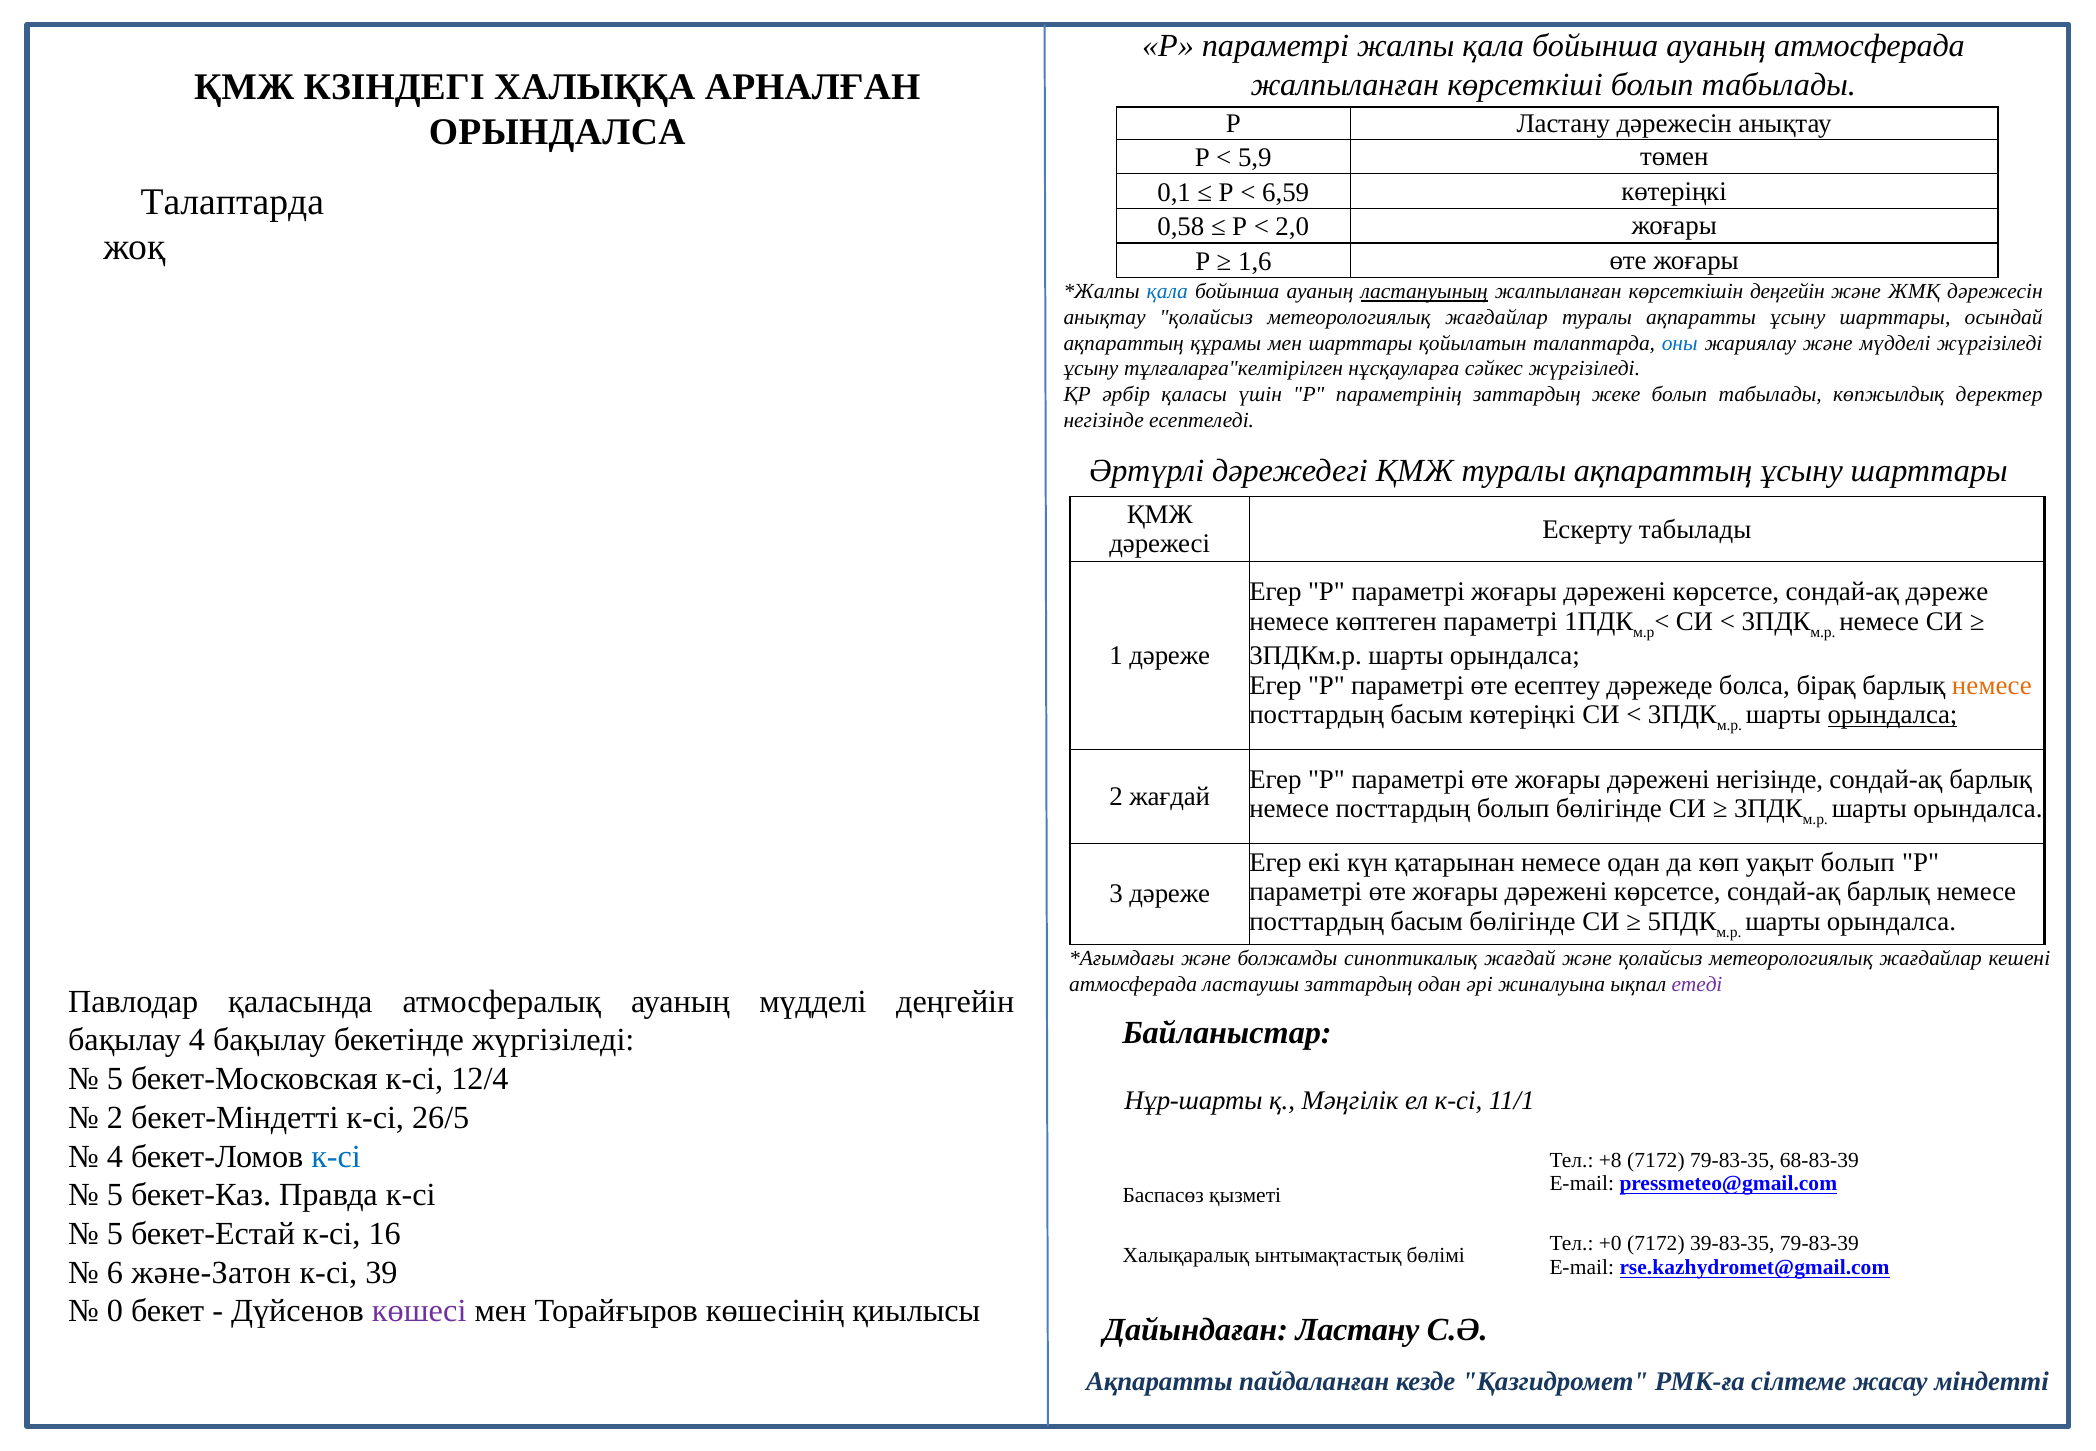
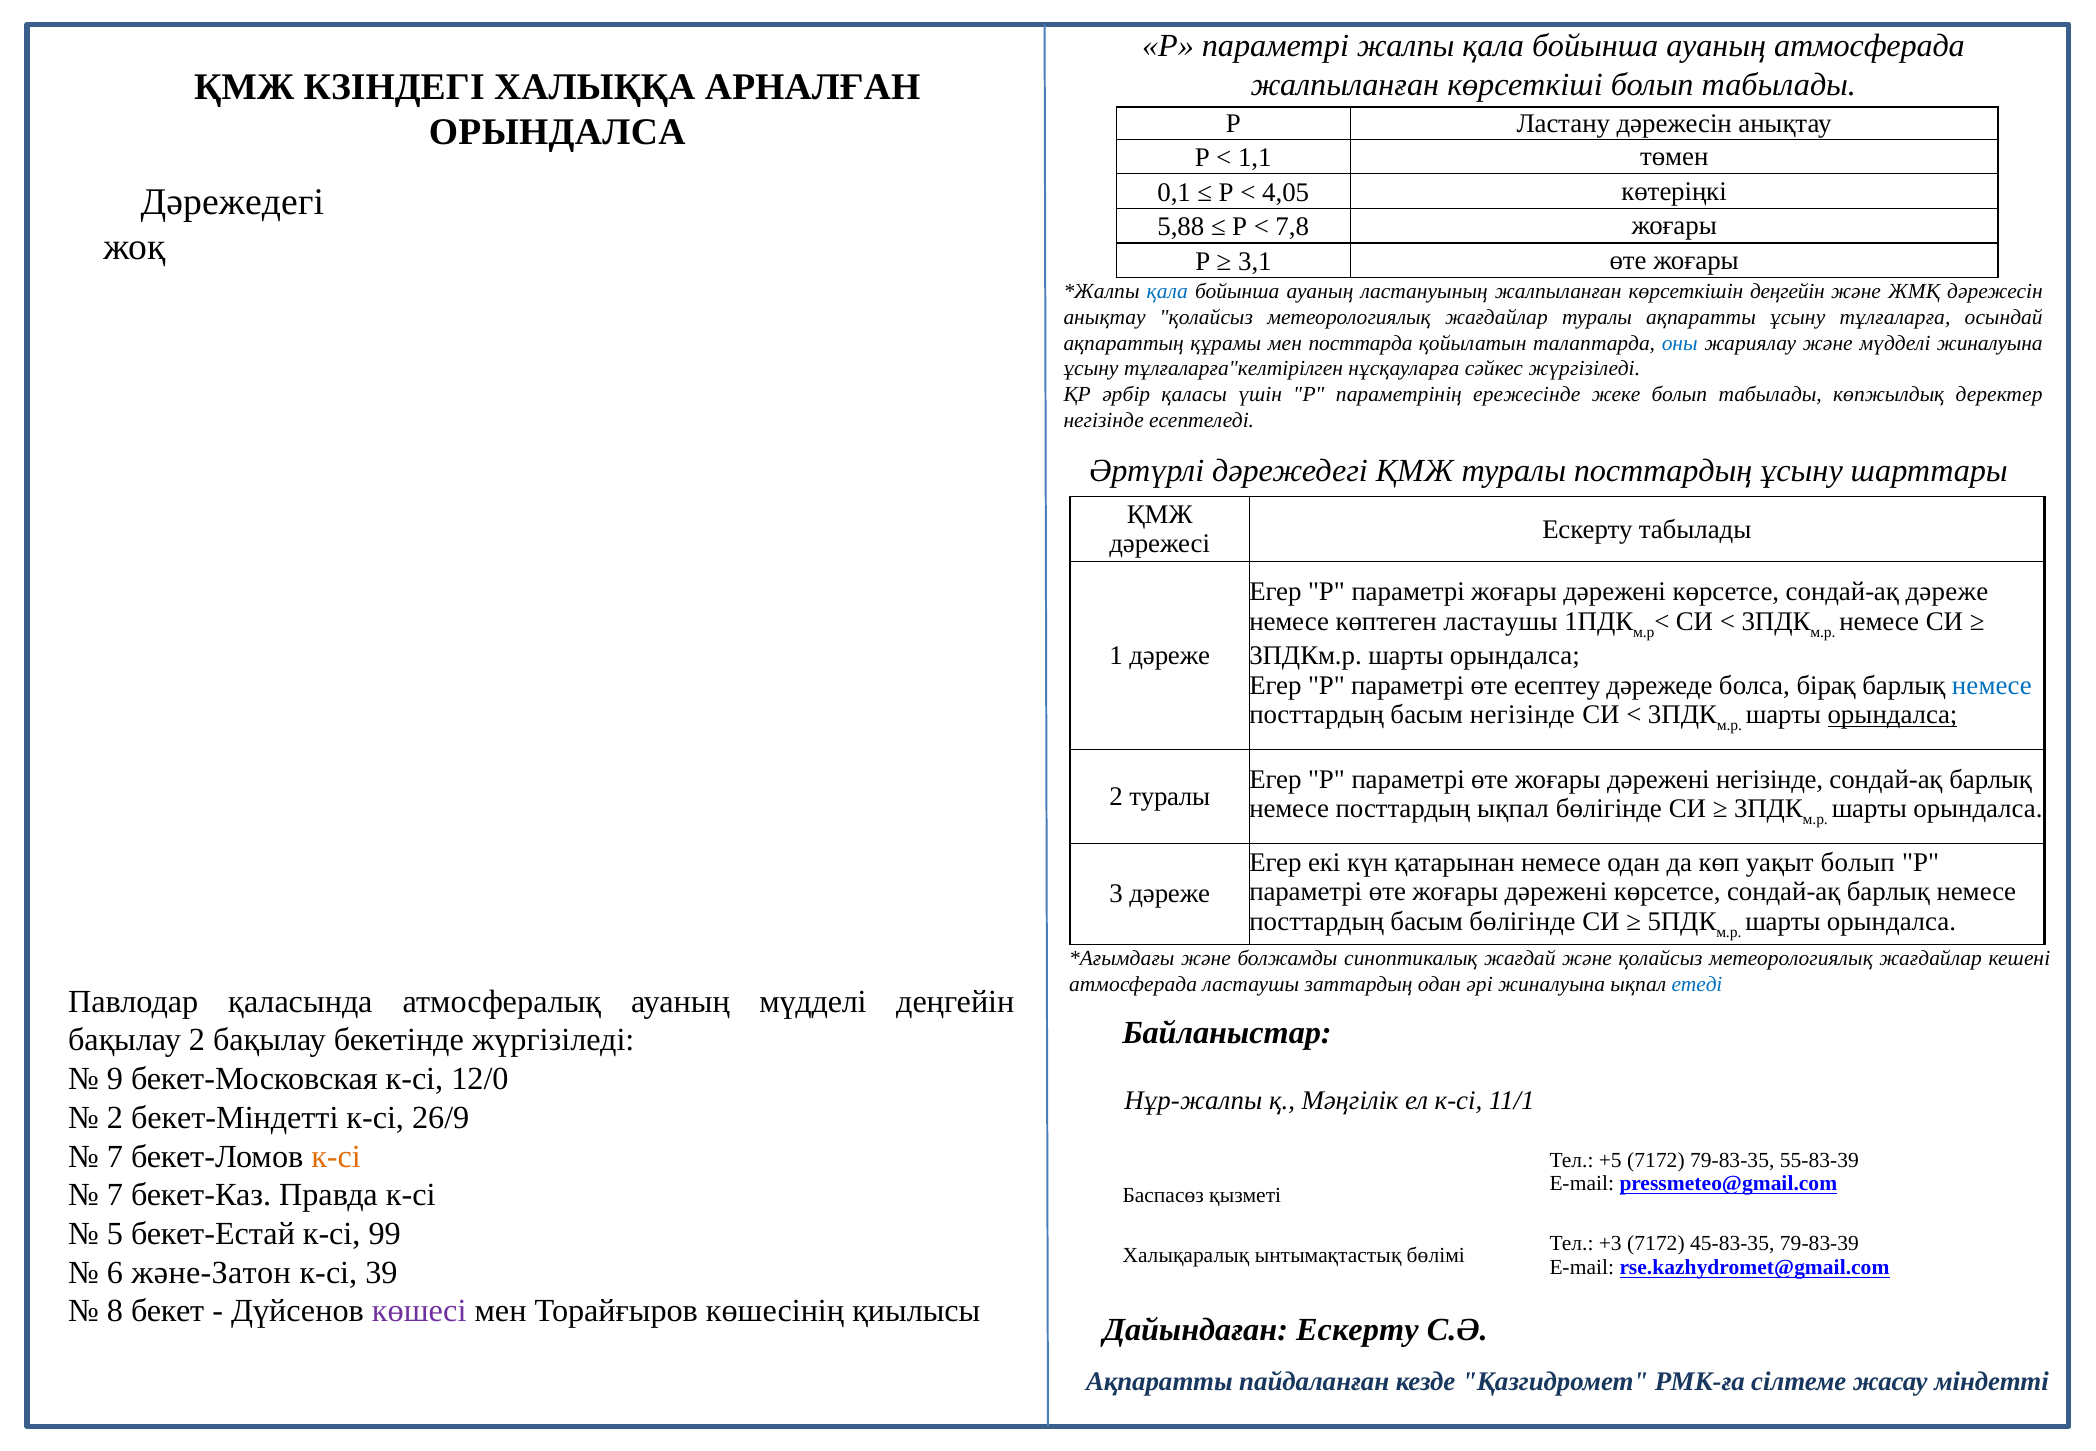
5,9: 5,9 -> 1,1 (1255, 158)
6,59: 6,59 -> 4,05 (1286, 192)
Талаптарда: Талаптарда -> Дәрежедегі (232, 202)
0,58: 0,58 -> 5,88 (1181, 227)
2,0: 2,0 -> 7,8 (1292, 227)
1,6: 1,6 -> 3,1 (1255, 262)
ластануының underline: present -> none (1424, 292)
ақпаратты ұсыну шарттары: шарттары -> тұлғаларға (1895, 317)
мен шарттары: шарттары -> посттарда (1361, 343)
мүдделі жүргізіледі: жүргізіледі -> жиналуына (1990, 343)
параметрінің заттардың: заттардың -> ережесінде (1527, 395)
туралы ақпараттың: ақпараттың -> посттардың (1663, 471)
көптеген параметрі: параметрі -> ластаушы (1500, 622)
немесе colour: orange -> blue (1992, 685)
басым көтеріңкі: көтеріңкі -> негізінде (1522, 715)
2 жағдай: жағдай -> туралы (1170, 796)
посттардың болып: болып -> ықпал (1513, 809)
етеді colour: purple -> blue (1697, 984)
бақылау 4: 4 -> 2 (197, 1040)
5: 5 -> 9 (115, 1079)
12/4: 12/4 -> 12/0 (480, 1079)
Нұр-шарты: Нұр-шарты -> Нұр-жалпы (1193, 1100)
26/5: 26/5 -> 26/9 (441, 1118)
4: 4 -> 7 (115, 1156)
к-сі colour: blue -> orange (336, 1156)
+8: +8 -> +5 (1610, 1160)
68-83-39: 68-83-39 -> 55-83-39 (1819, 1160)
5: 5 -> 7 (115, 1195)
16: 16 -> 99 (385, 1234)
+0: +0 -> +3 (1610, 1244)
39-83-35: 39-83-35 -> 45-83-35 (1732, 1244)
0: 0 -> 8 (115, 1311)
Дайындаған Ластану: Ластану -> Ескерту (1357, 1330)
